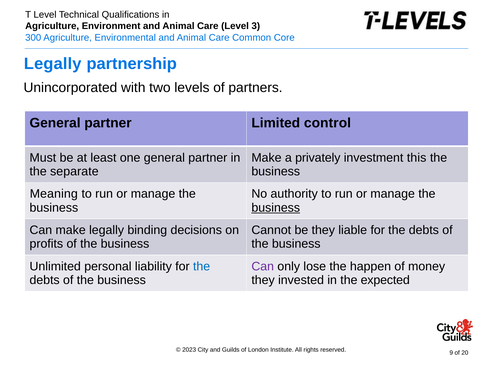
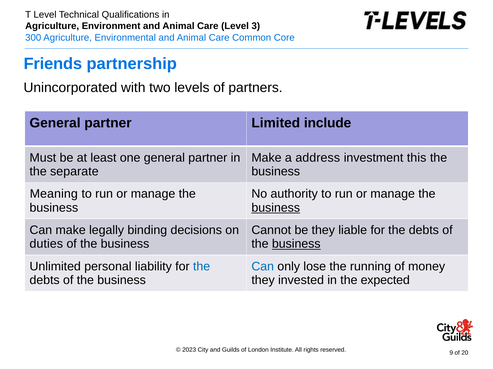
Legally: Legally -> Friends (53, 64)
control: control -> include (328, 123)
privately: privately -> address (318, 158)
profits: profits -> duties (46, 244)
business underline: none -> present (296, 244)
Can colour: purple -> blue (263, 267)
happen: happen -> running (370, 267)
